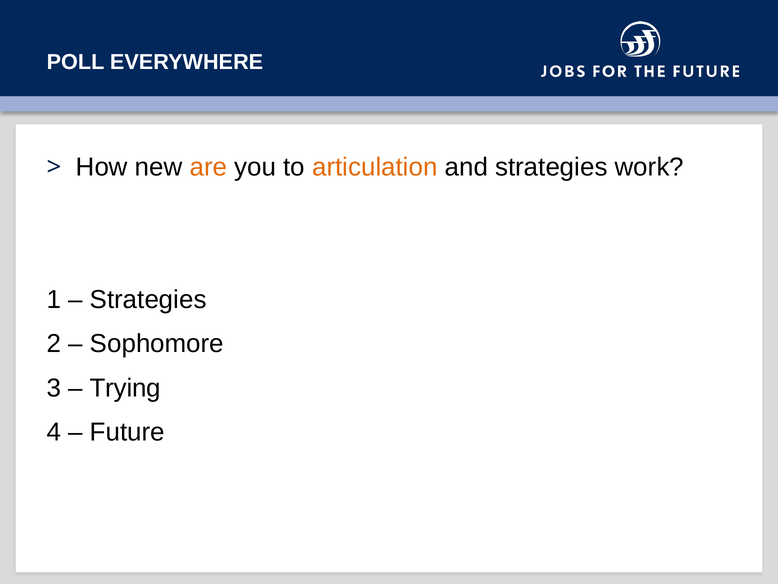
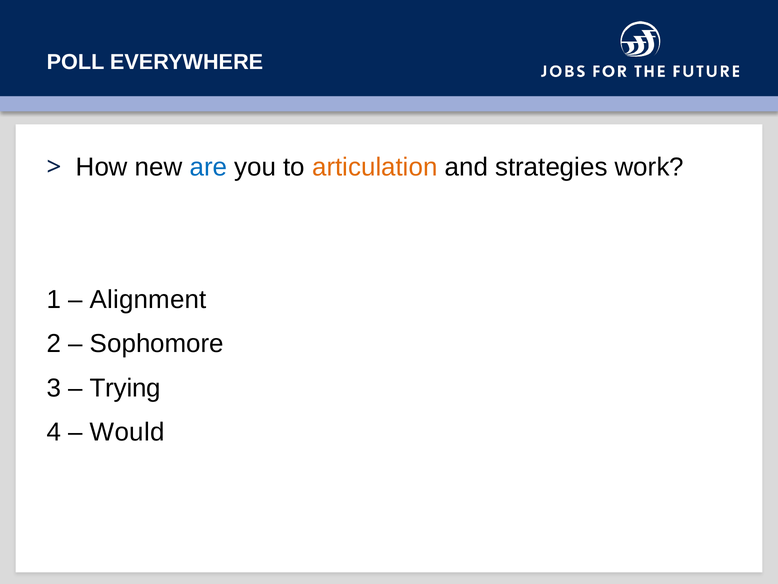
are colour: orange -> blue (208, 167)
Strategies: Strategies -> Alignment (148, 299)
Future: Future -> Would (127, 432)
